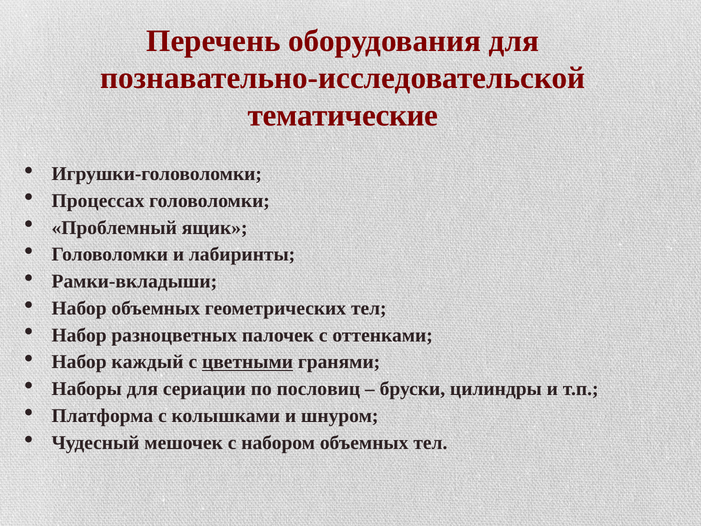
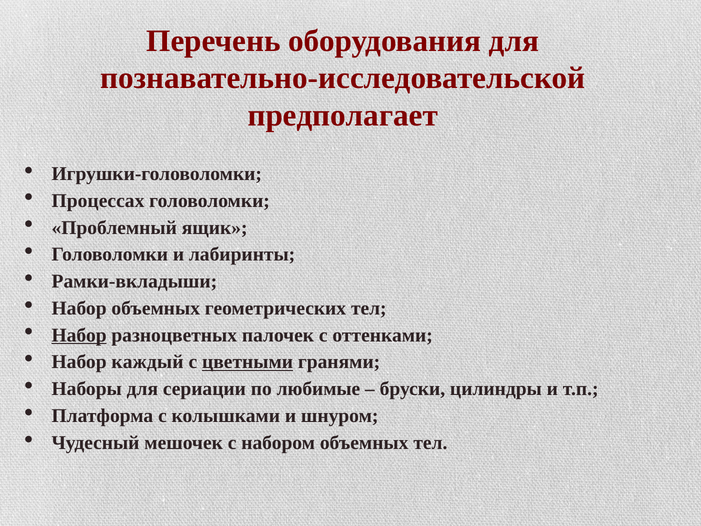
тематические: тематические -> предполагает (343, 116)
Набор underline: none -> present (79, 335)
пословиц: пословиц -> любимые (318, 389)
